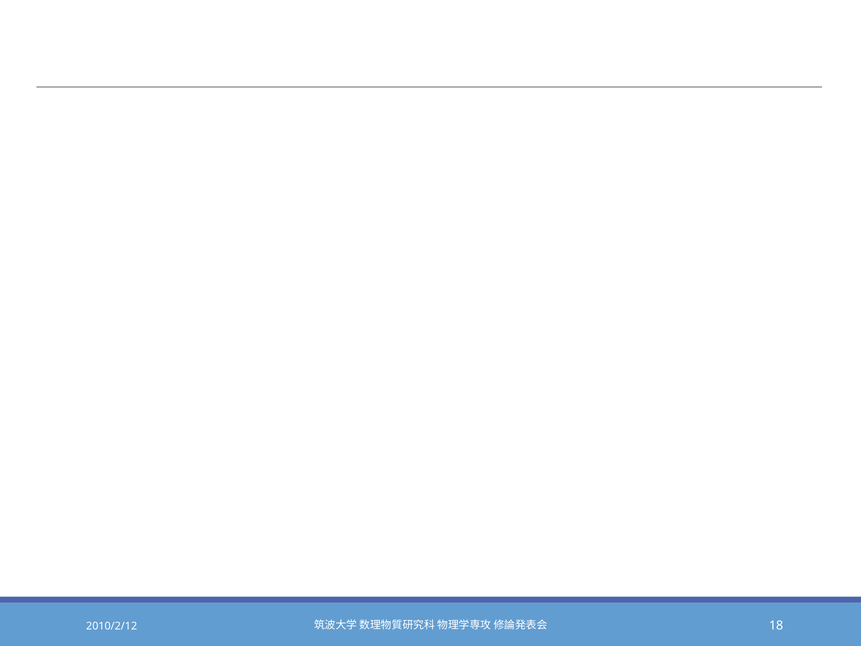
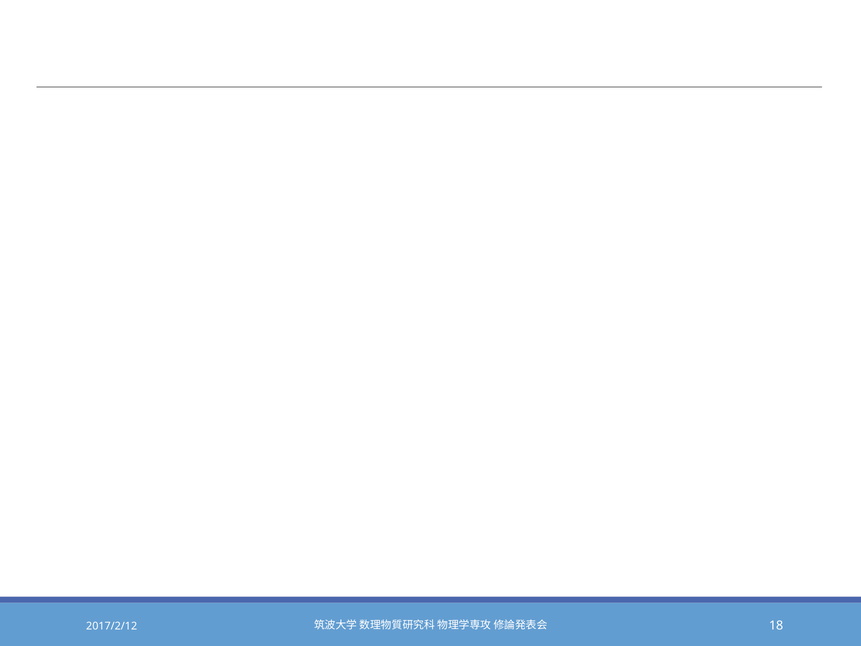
2010/2/12: 2010/2/12 -> 2017/2/12 (112, 626)
